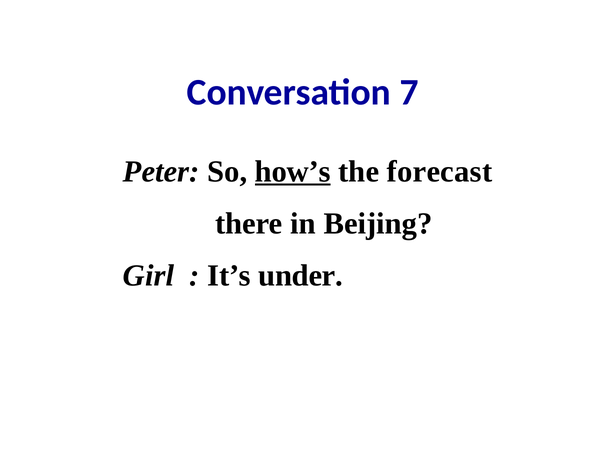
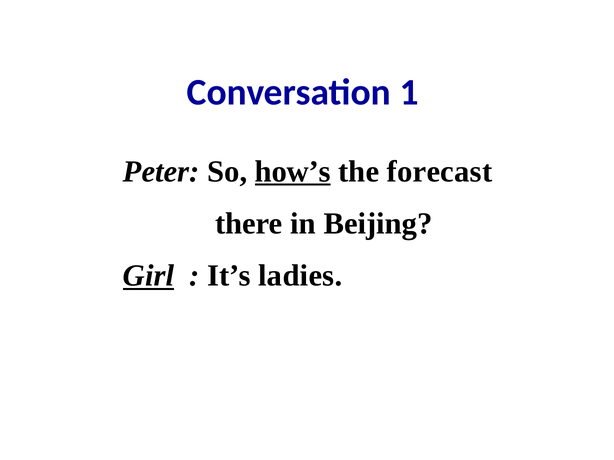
7: 7 -> 1 (409, 92)
Girl underline: none -> present (149, 276)
under: under -> ladies (300, 276)
